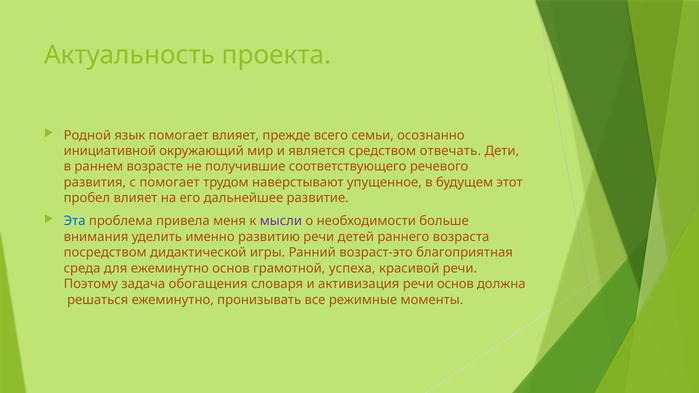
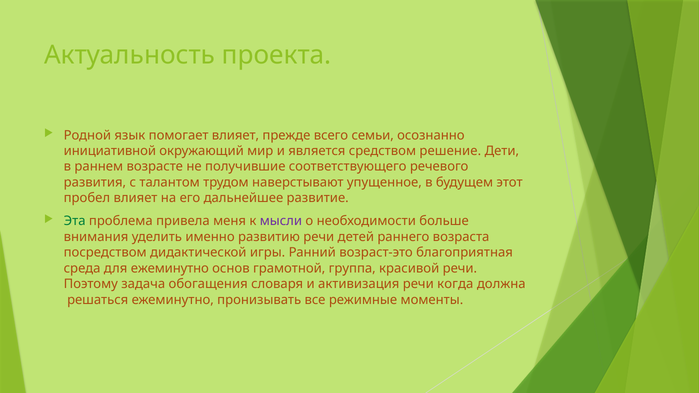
отвечать: отвечать -> решение (450, 151)
с помогает: помогает -> талантом (170, 182)
Эта colour: blue -> green (75, 221)
успеха: успеха -> группа (352, 268)
речи основ: основ -> когда (455, 284)
